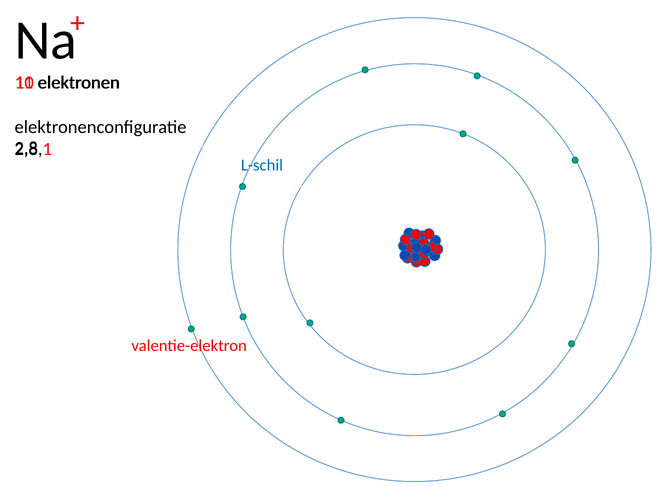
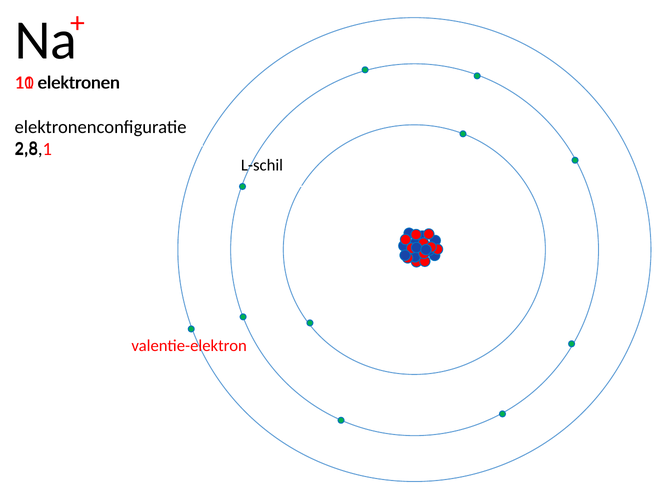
L-schil colour: blue -> black (262, 165)
